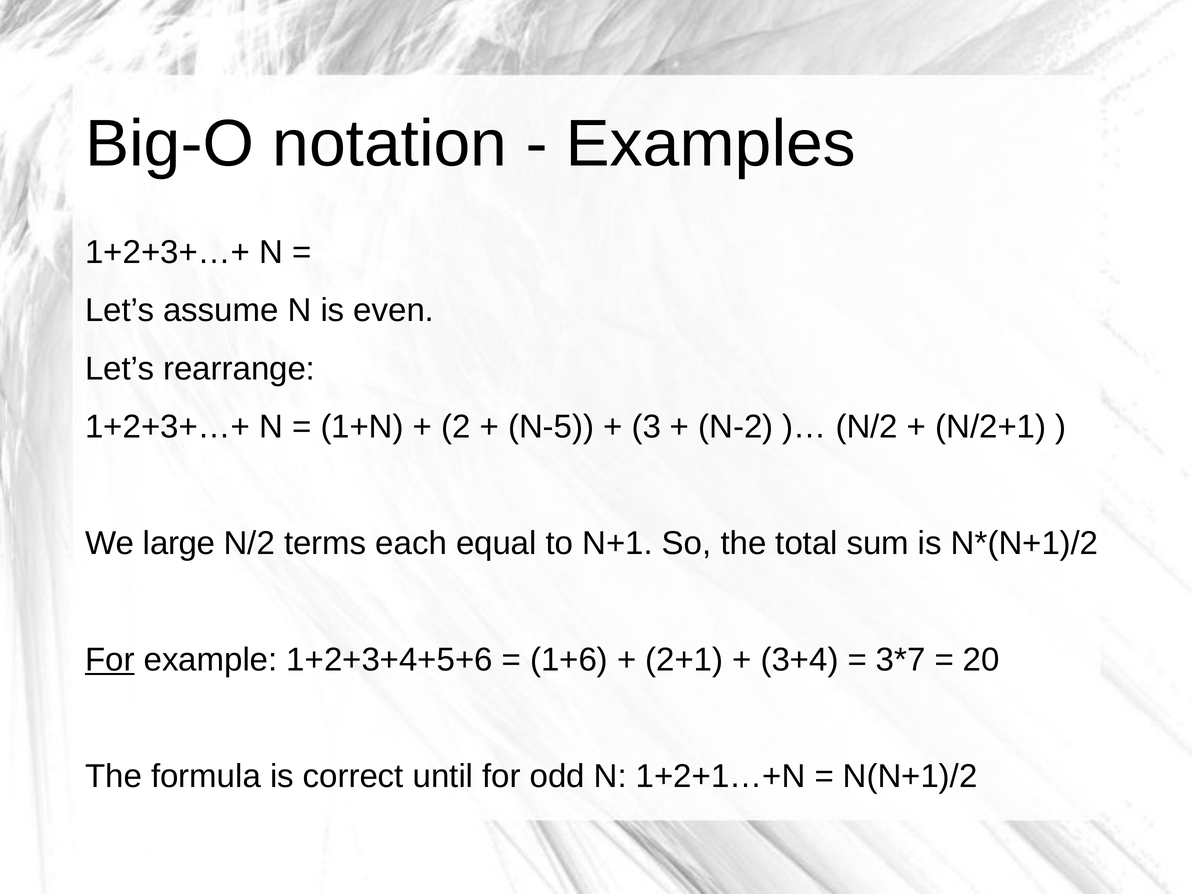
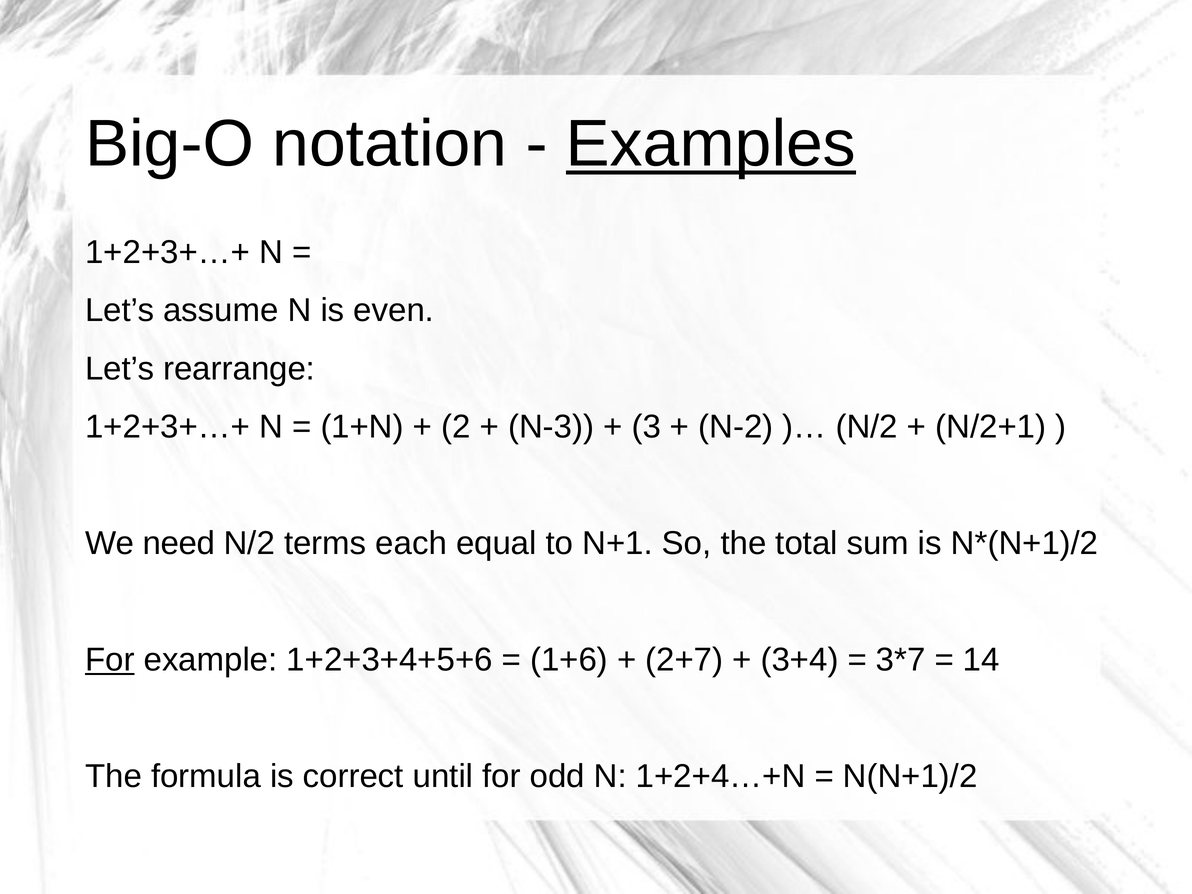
Examples underline: none -> present (711, 144)
N-5: N-5 -> N-3 (551, 427)
large: large -> need (179, 543)
2+1: 2+1 -> 2+7 (684, 660)
20: 20 -> 14 (981, 660)
1+2+1…+N: 1+2+1…+N -> 1+2+4…+N (721, 776)
